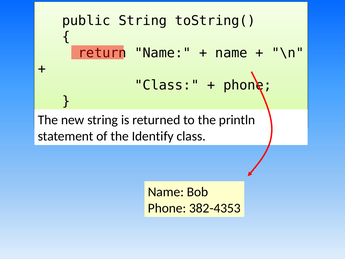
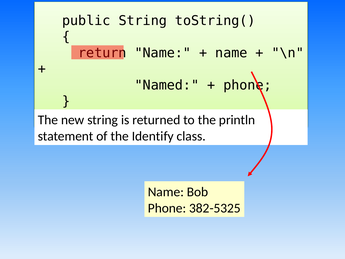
Class: Class -> Named (167, 85)
382-4353: 382-4353 -> 382-5325 (215, 208)
